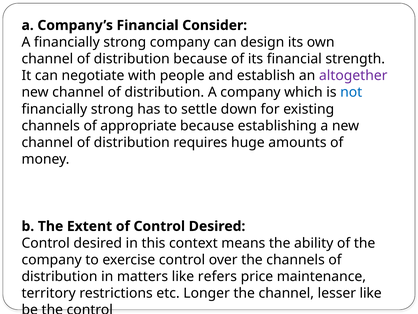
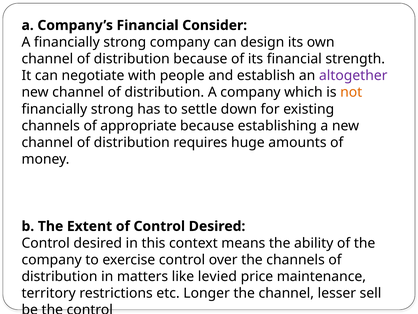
not colour: blue -> orange (351, 92)
refers: refers -> levied (217, 276)
lesser like: like -> sell (371, 293)
